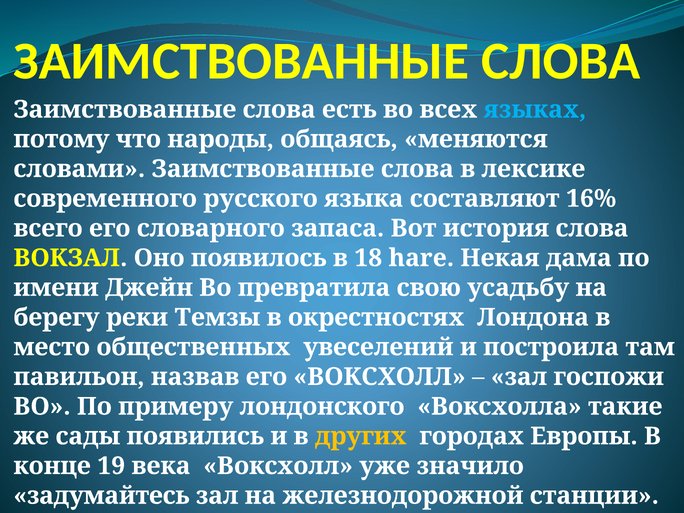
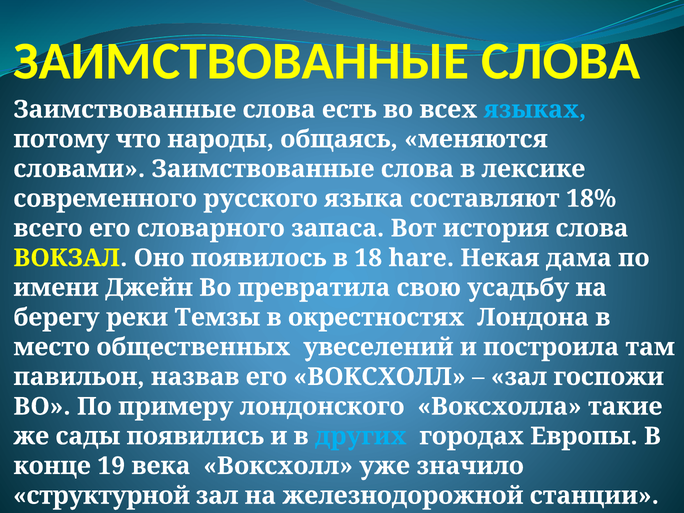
16%: 16% -> 18% (591, 199)
других colour: yellow -> light blue (361, 436)
задумайтесь: задумайтесь -> структурной (101, 496)
